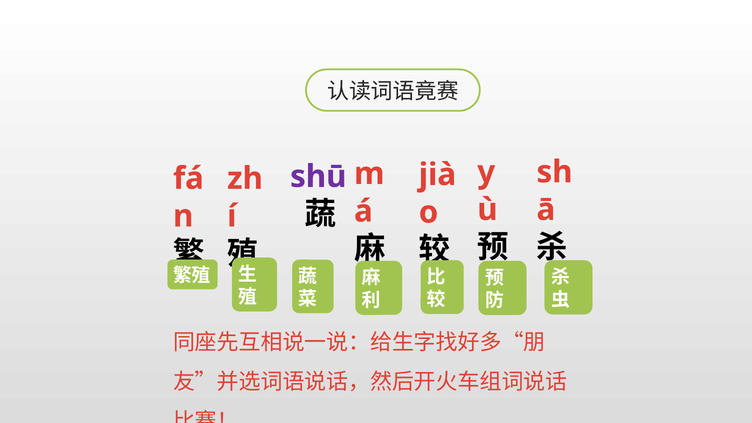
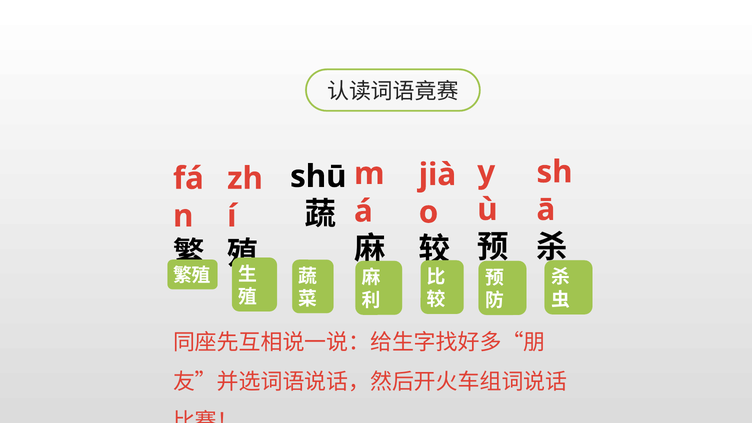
shū colour: purple -> black (318, 177)
